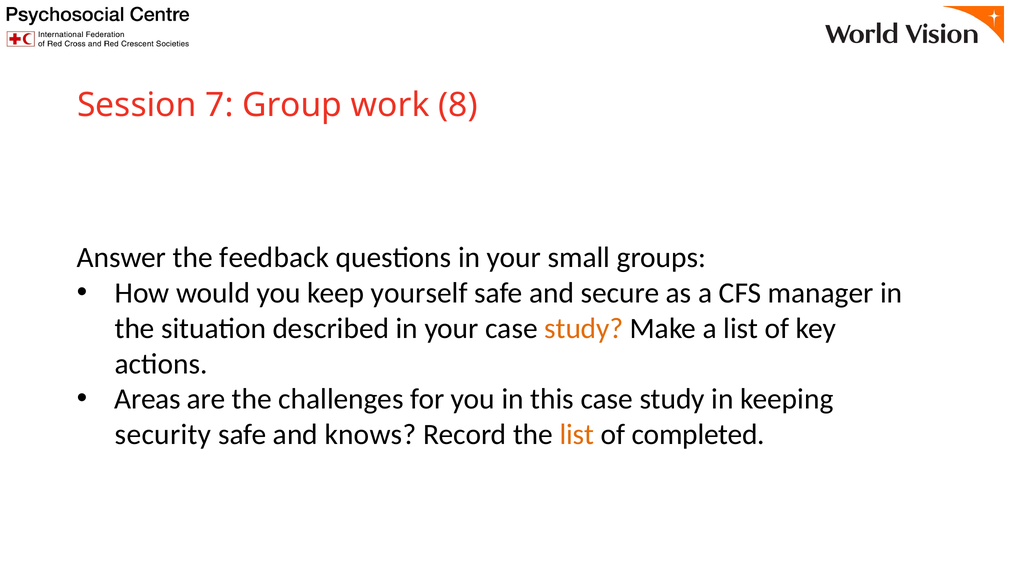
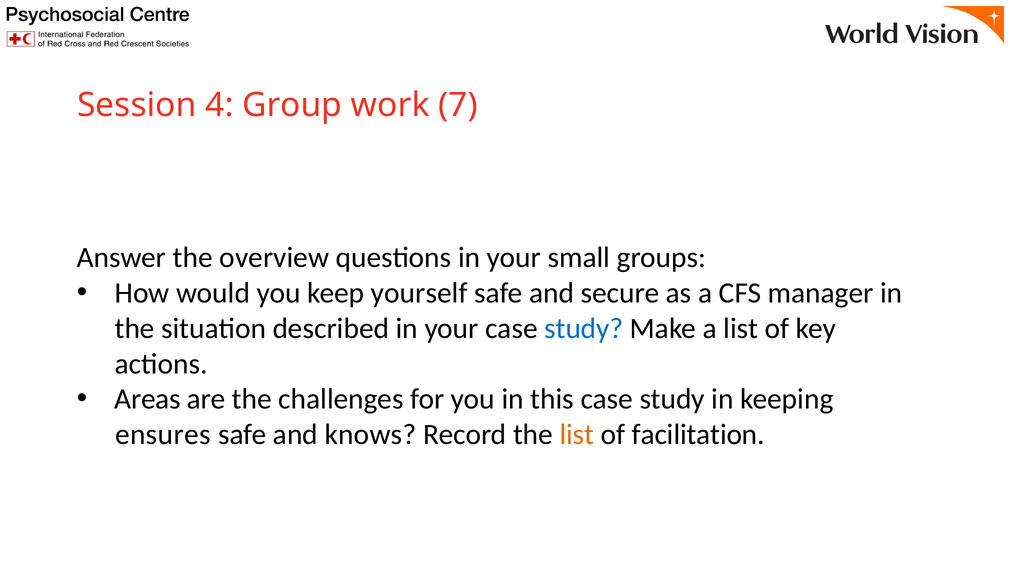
7: 7 -> 4 (219, 105)
8: 8 -> 7 (458, 105)
feedback: feedback -> overview (274, 258)
study colour: orange -> blue (584, 329)
security: security -> ensures (163, 435)
completed: completed -> facilitation (698, 435)
